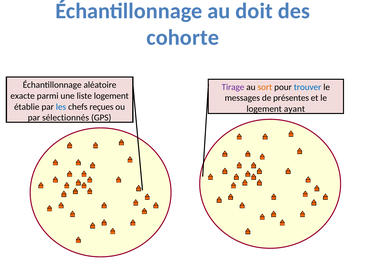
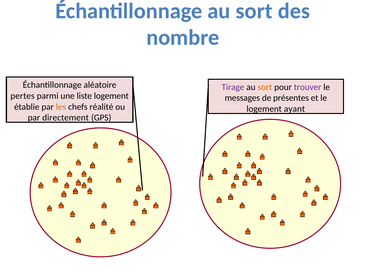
Échantillonnage au doit: doit -> sort (254, 11)
cohorte: cohorte -> nombre (183, 38)
trouver colour: blue -> purple (308, 87)
exacte: exacte -> pertes (23, 96)
les colour: blue -> orange (61, 107)
reçues: reçues -> réalité (101, 107)
sélectionnés: sélectionnés -> directement (66, 118)
